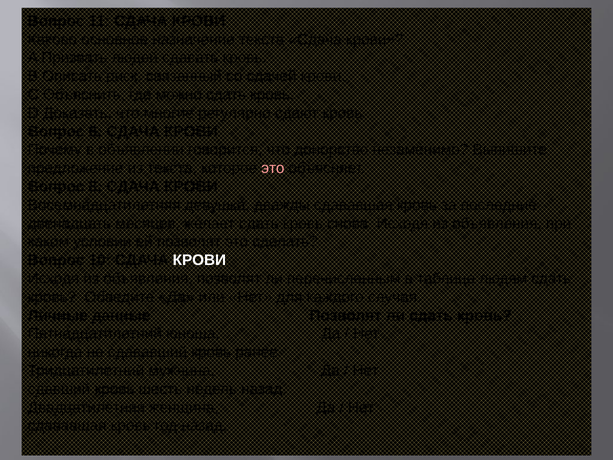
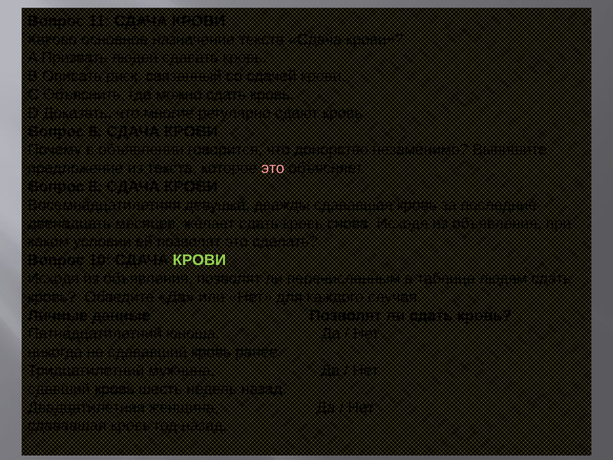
КРОВИ colour: white -> light green (199, 260)
